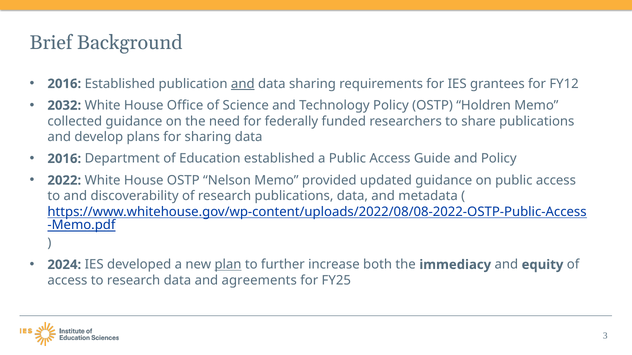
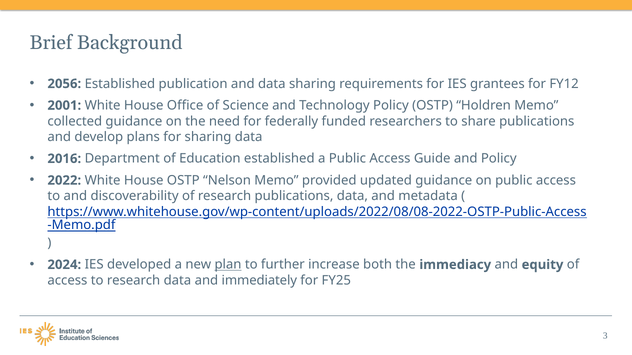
2016: 2016 -> 2056 (64, 84)
and underline: present -> none (243, 84)
2032: 2032 -> 2001 (64, 106)
agreements: agreements -> immediately (259, 281)
